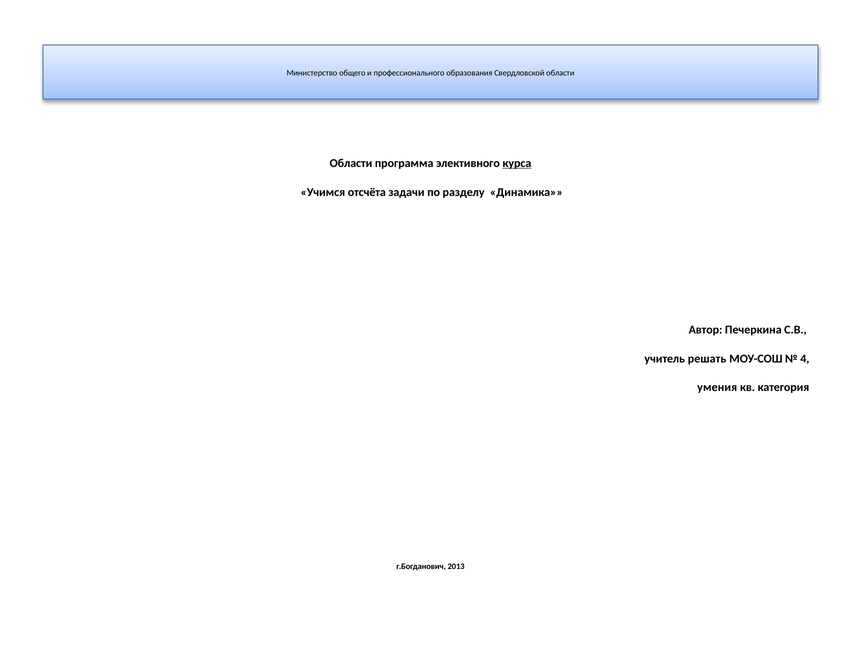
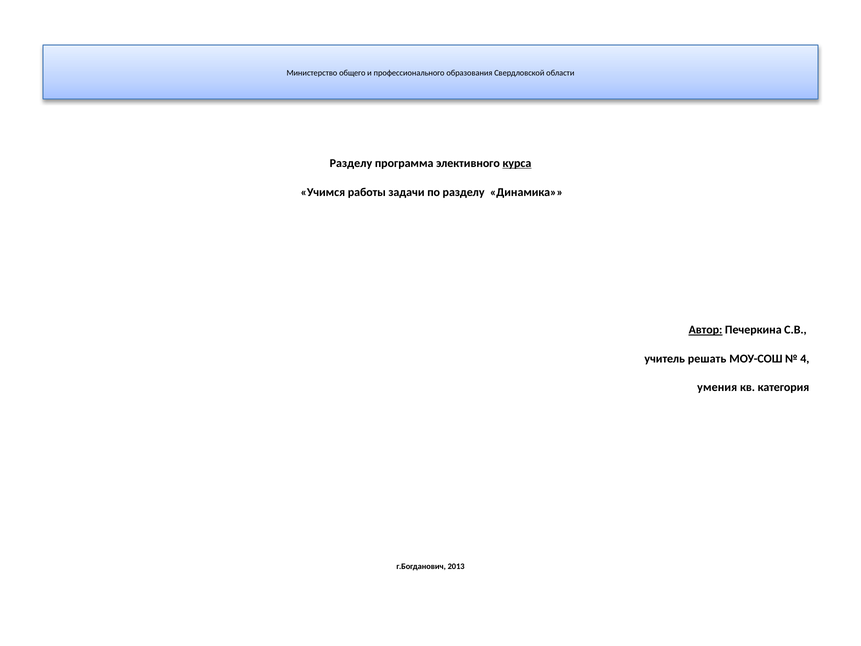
Области: Области -> Разделу (351, 163)
отсчёта: отсчёта -> работы (367, 192)
Автор underline: none -> present (706, 330)
